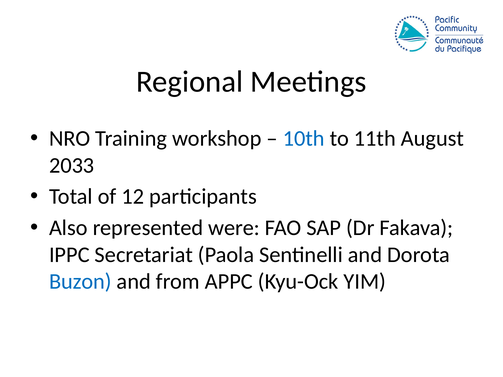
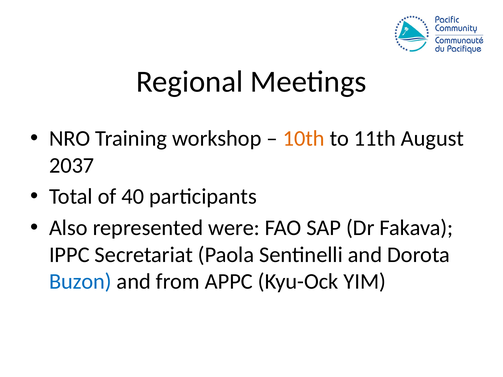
10th colour: blue -> orange (304, 139)
2033: 2033 -> 2037 (72, 165)
12: 12 -> 40 (133, 197)
